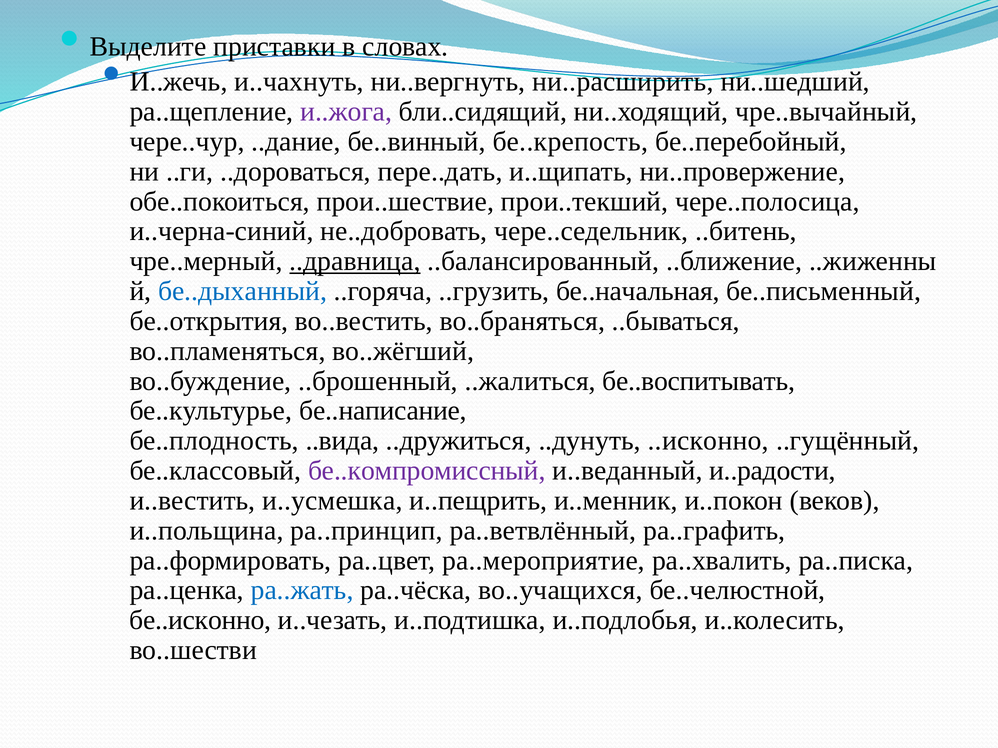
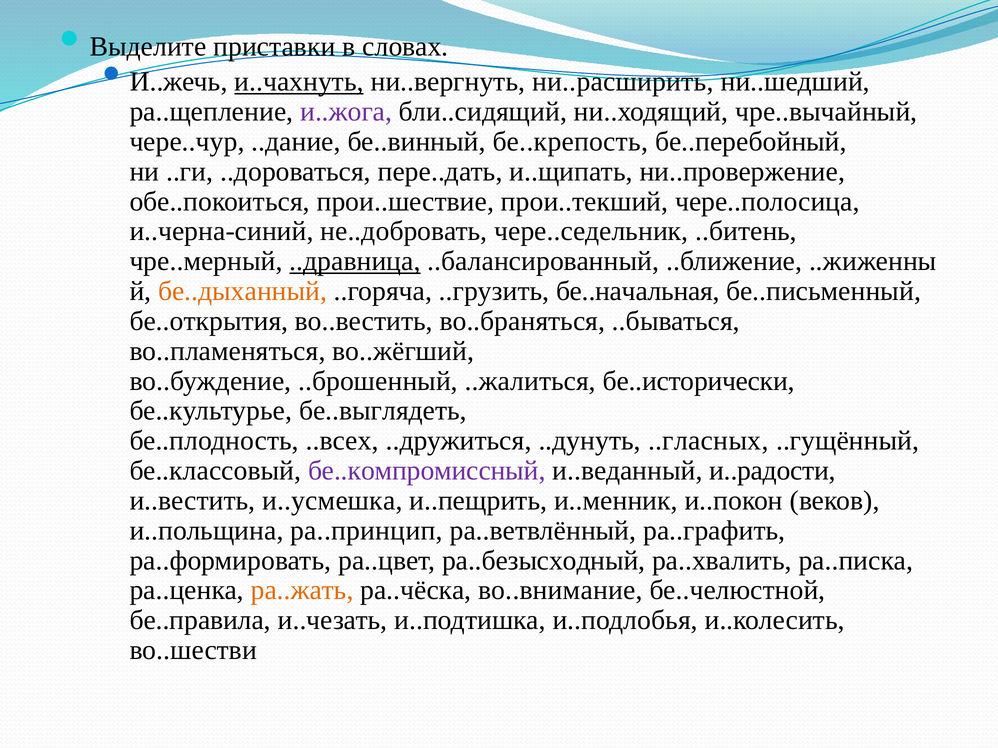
и..чахнуть underline: none -> present (299, 82)
бе..дыханный colour: blue -> orange (243, 291)
бе..воспитывать: бе..воспитывать -> бе..исторически (699, 381)
бе..написание: бе..написание -> бе..выглядеть (383, 411)
..вида: ..вида -> ..всех (342, 441)
..исконно: ..исконно -> ..гласных (708, 441)
ра..мероприятие: ра..мероприятие -> ра..безысходный (544, 561)
ра..жать colour: blue -> orange (302, 591)
во..учащихся: во..учащихся -> во..внимание (560, 591)
бе..исконно: бе..исконно -> бе..правила (200, 621)
